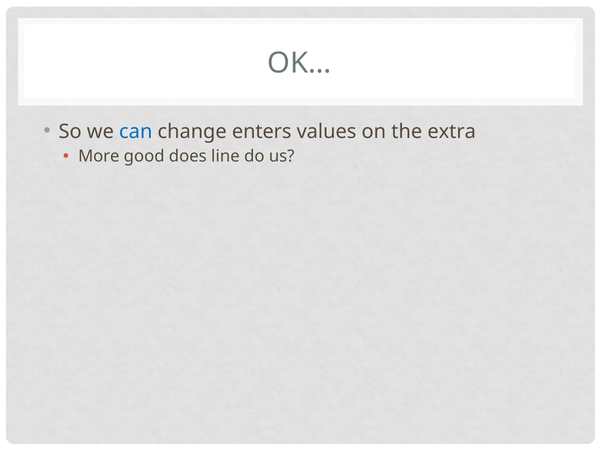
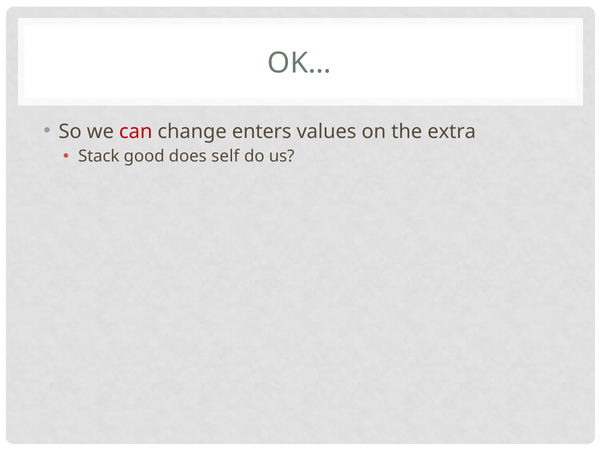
can colour: blue -> red (136, 132)
More: More -> Stack (99, 157)
line: line -> self (225, 157)
